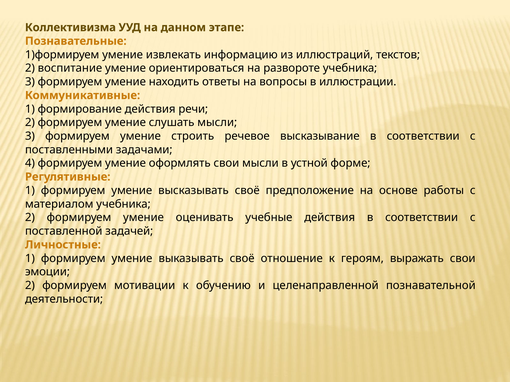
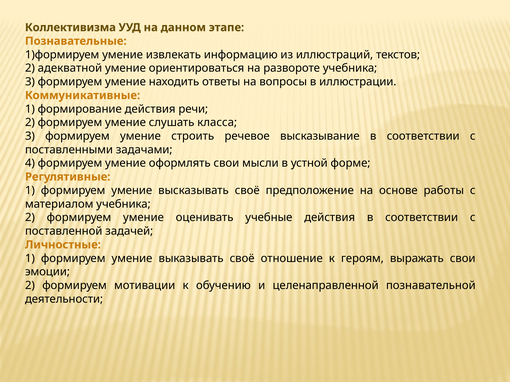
воспитание: воспитание -> адекватной (70, 68)
слушать мысли: мысли -> класса (217, 123)
